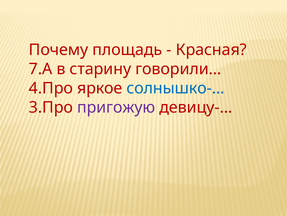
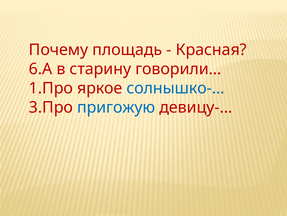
7.А: 7.А -> 6.А (41, 69)
4.Про: 4.Про -> 1.Про (51, 88)
пригожую colour: purple -> blue (116, 107)
